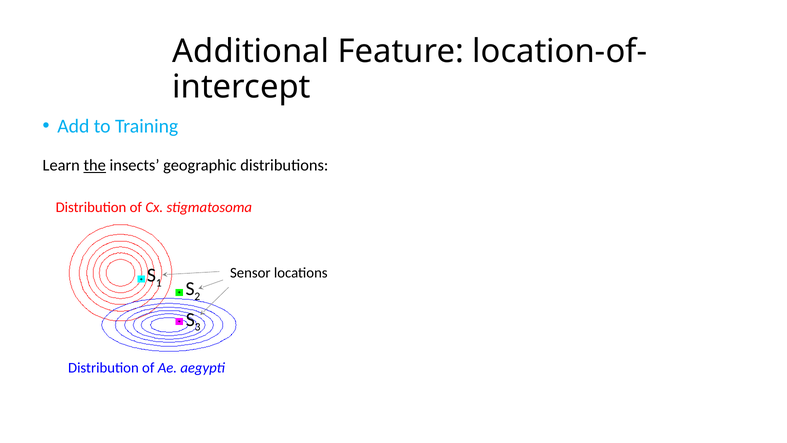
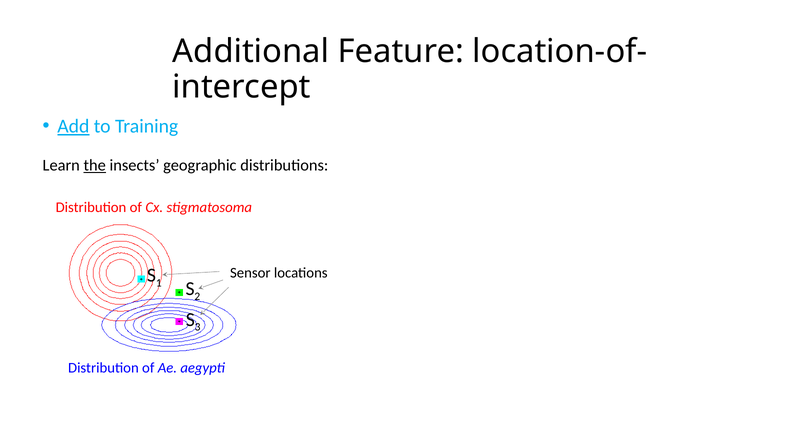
Add underline: none -> present (73, 126)
